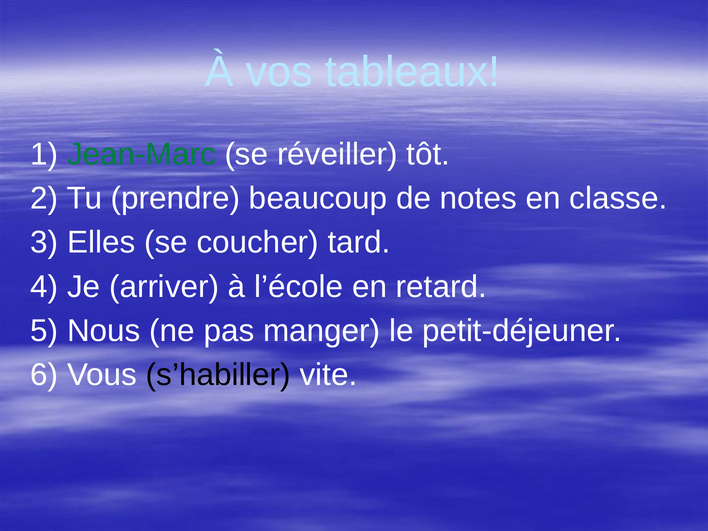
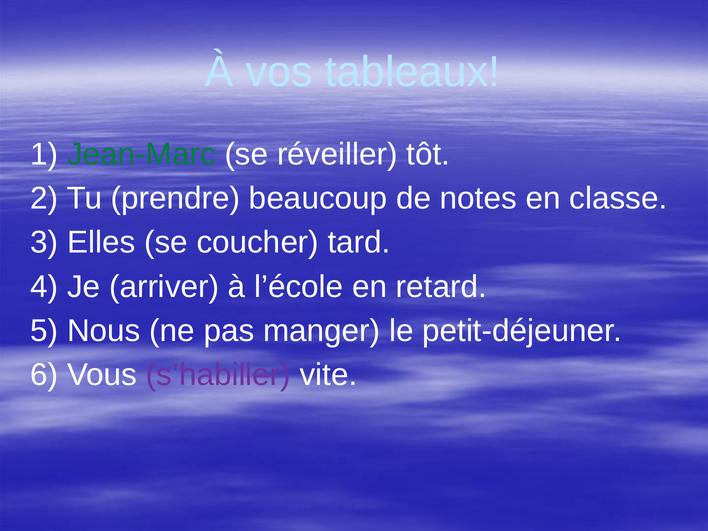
s’habiller colour: black -> purple (218, 375)
